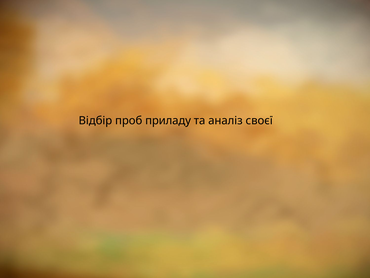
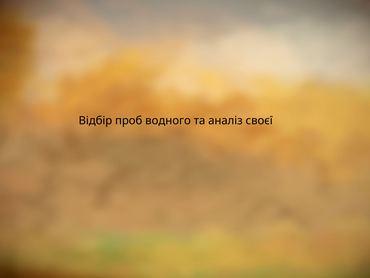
приладу: приладу -> водного (168, 120)
